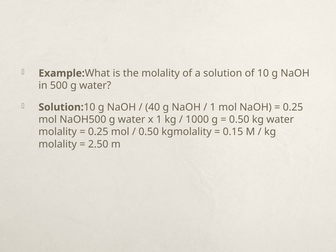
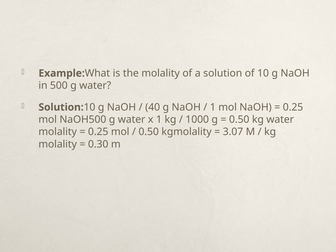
0.15: 0.15 -> 3.07 (233, 132)
2.50: 2.50 -> 0.30 (98, 144)
